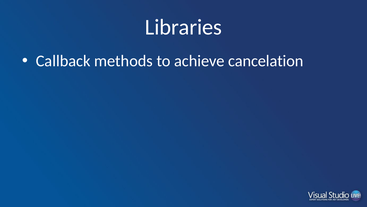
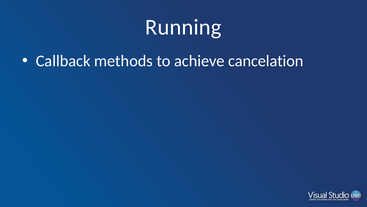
Libraries: Libraries -> Running (183, 27)
